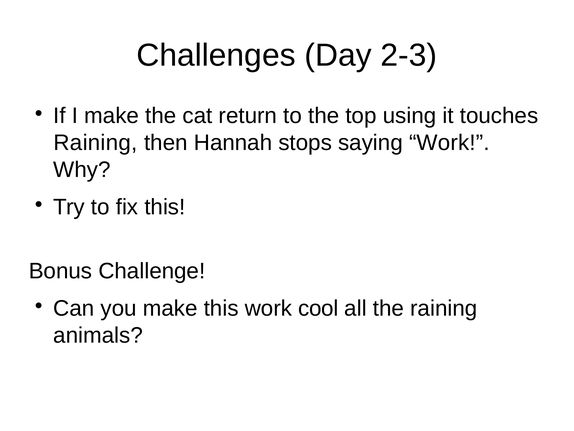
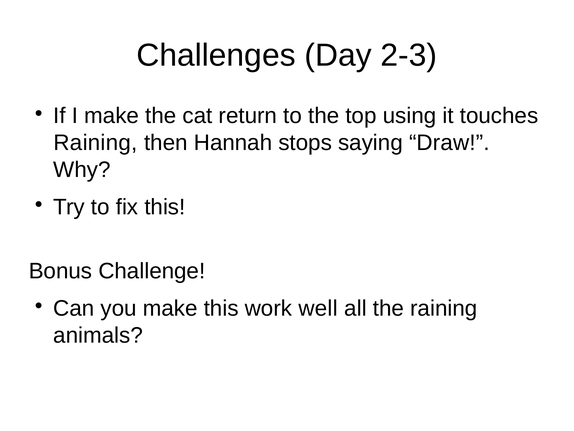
saying Work: Work -> Draw (449, 143)
cool: cool -> well (318, 308)
